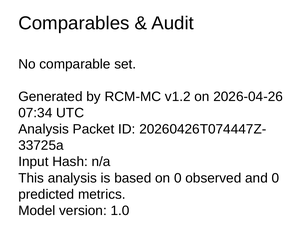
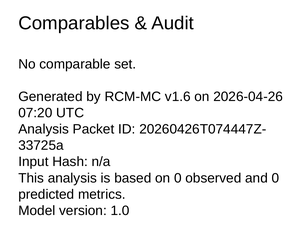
v1.2: v1.2 -> v1.6 (178, 97)
07:34: 07:34 -> 07:20 (35, 113)
